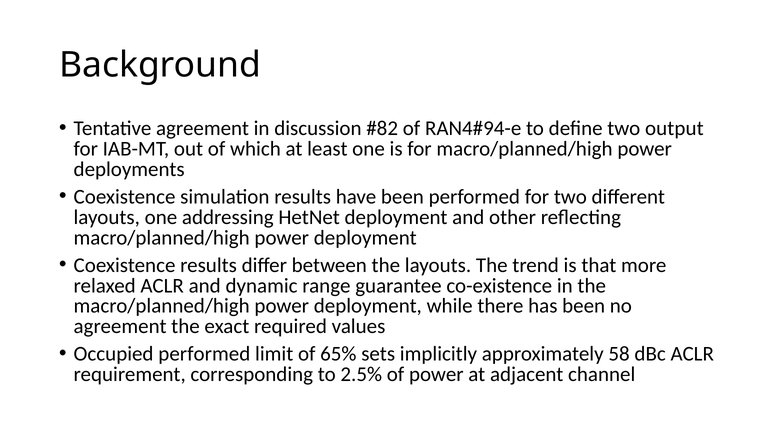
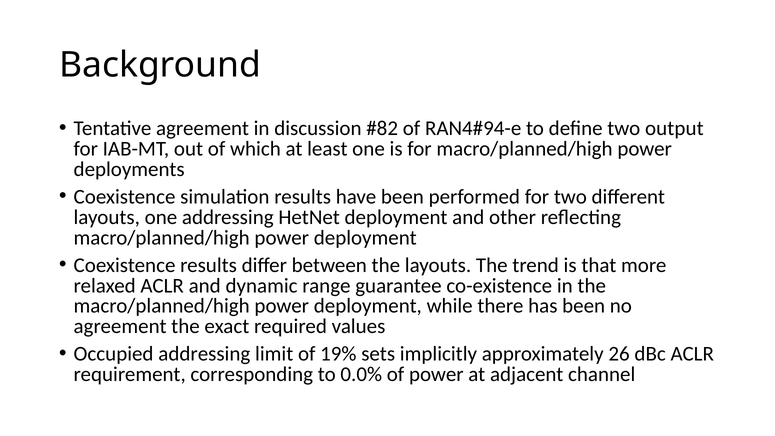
Occupied performed: performed -> addressing (204, 354)
65%: 65% -> 19% (338, 354)
58: 58 -> 26 (619, 354)
2.5%: 2.5% -> 0.0% (361, 374)
